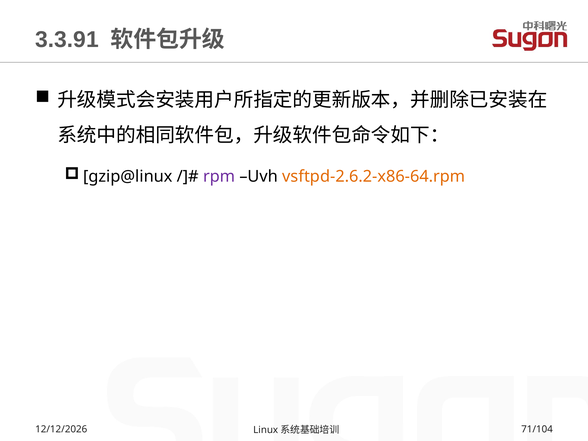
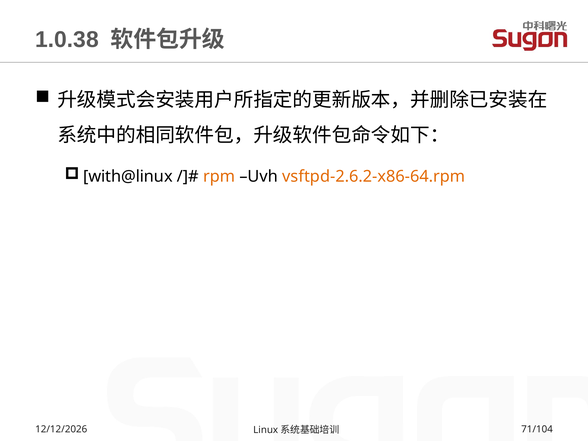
3.3.91: 3.3.91 -> 1.0.38 (67, 40)
gzip@linux: gzip@linux -> with@linux (128, 176)
rpm colour: purple -> orange (219, 176)
